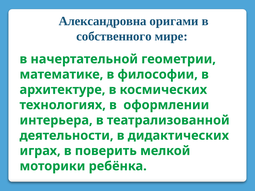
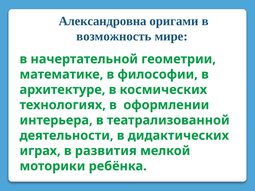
собственного: собственного -> возможность (114, 36)
поверить: поверить -> развития (106, 151)
